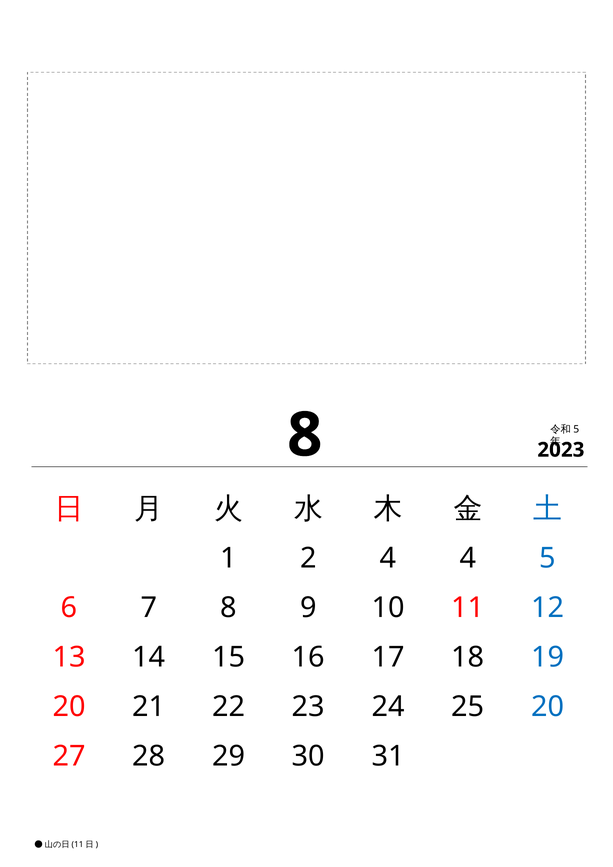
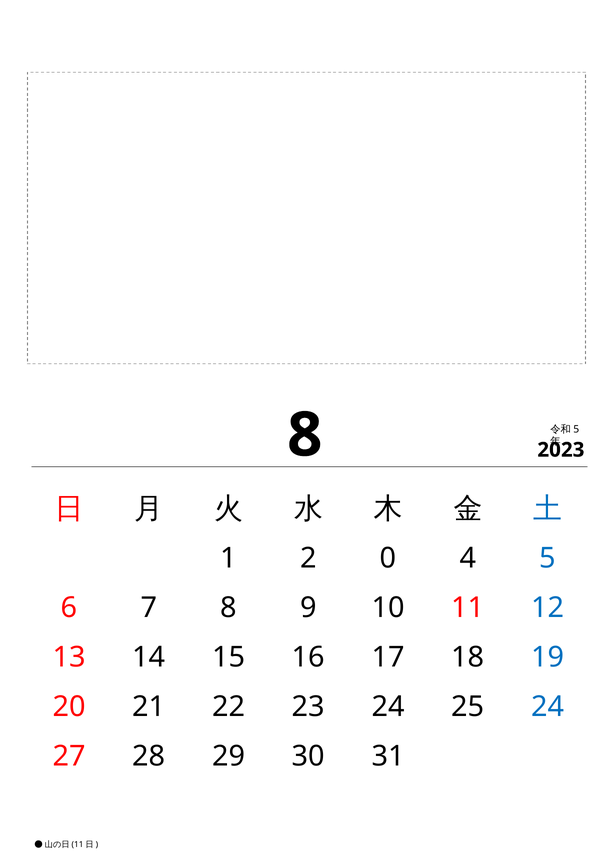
2 4: 4 -> 0 (388, 558)
25 20: 20 -> 24 (548, 707)
